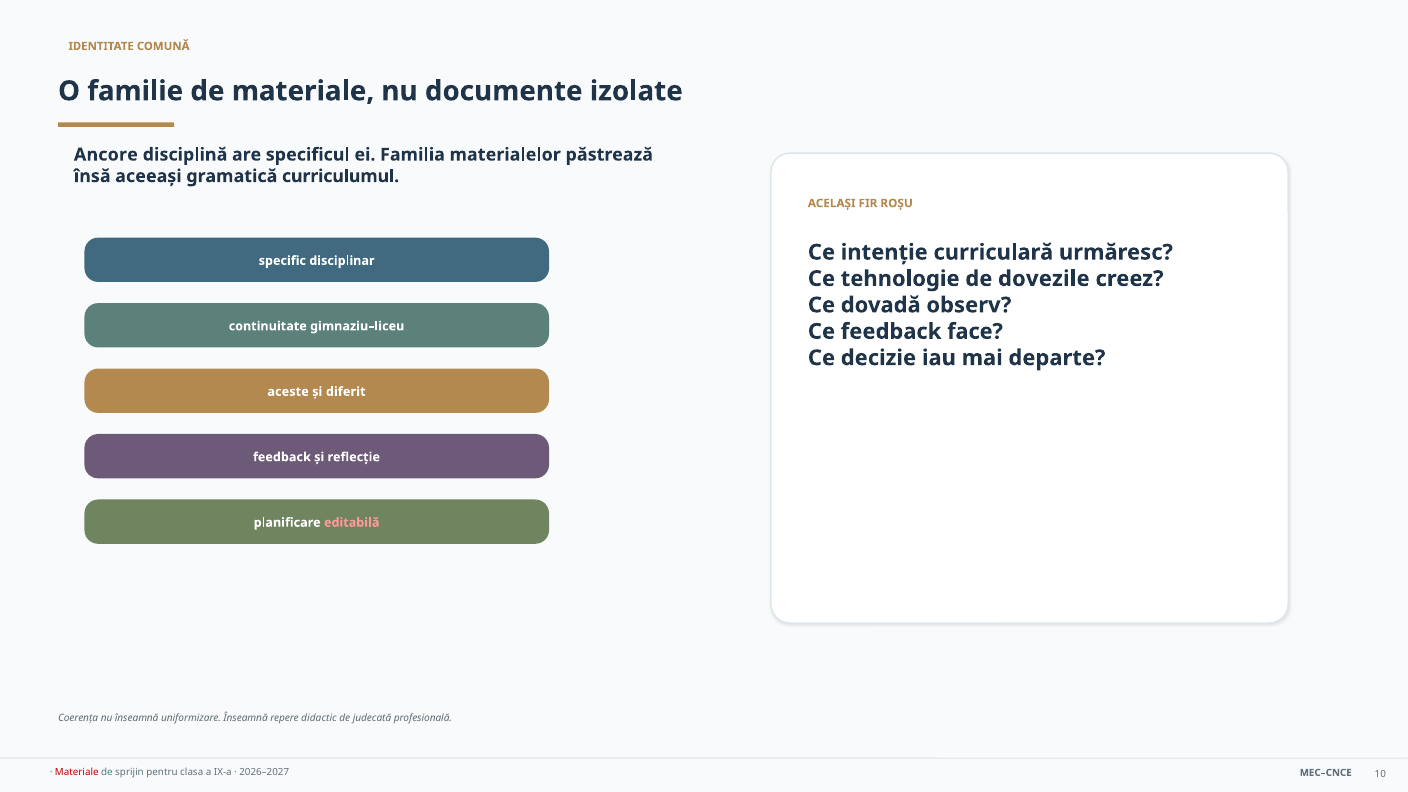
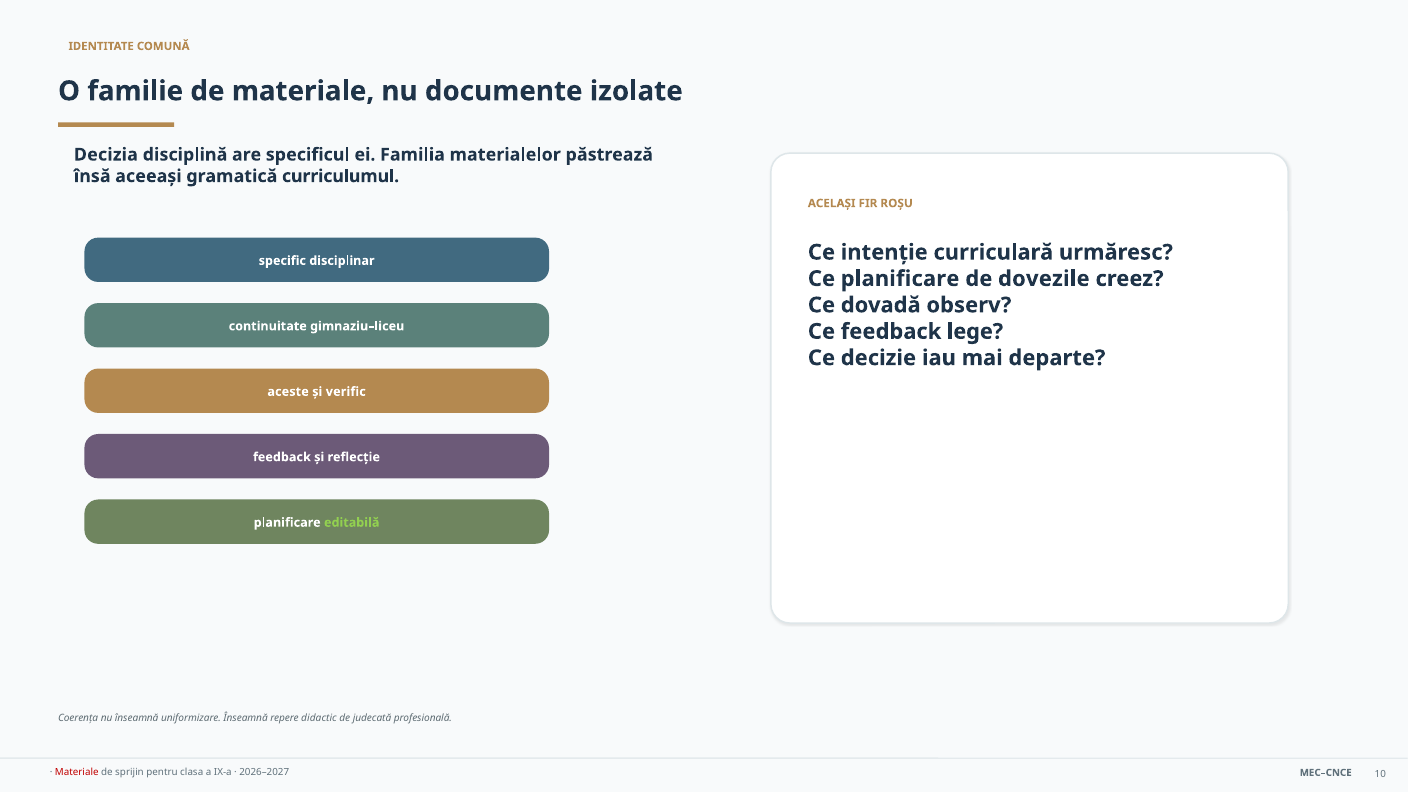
Ancore: Ancore -> Decizia (106, 155)
Ce tehnologie: tehnologie -> planificare (900, 279)
face: face -> lege (975, 332)
diferit: diferit -> verific (346, 392)
editabilă colour: pink -> light green (352, 523)
